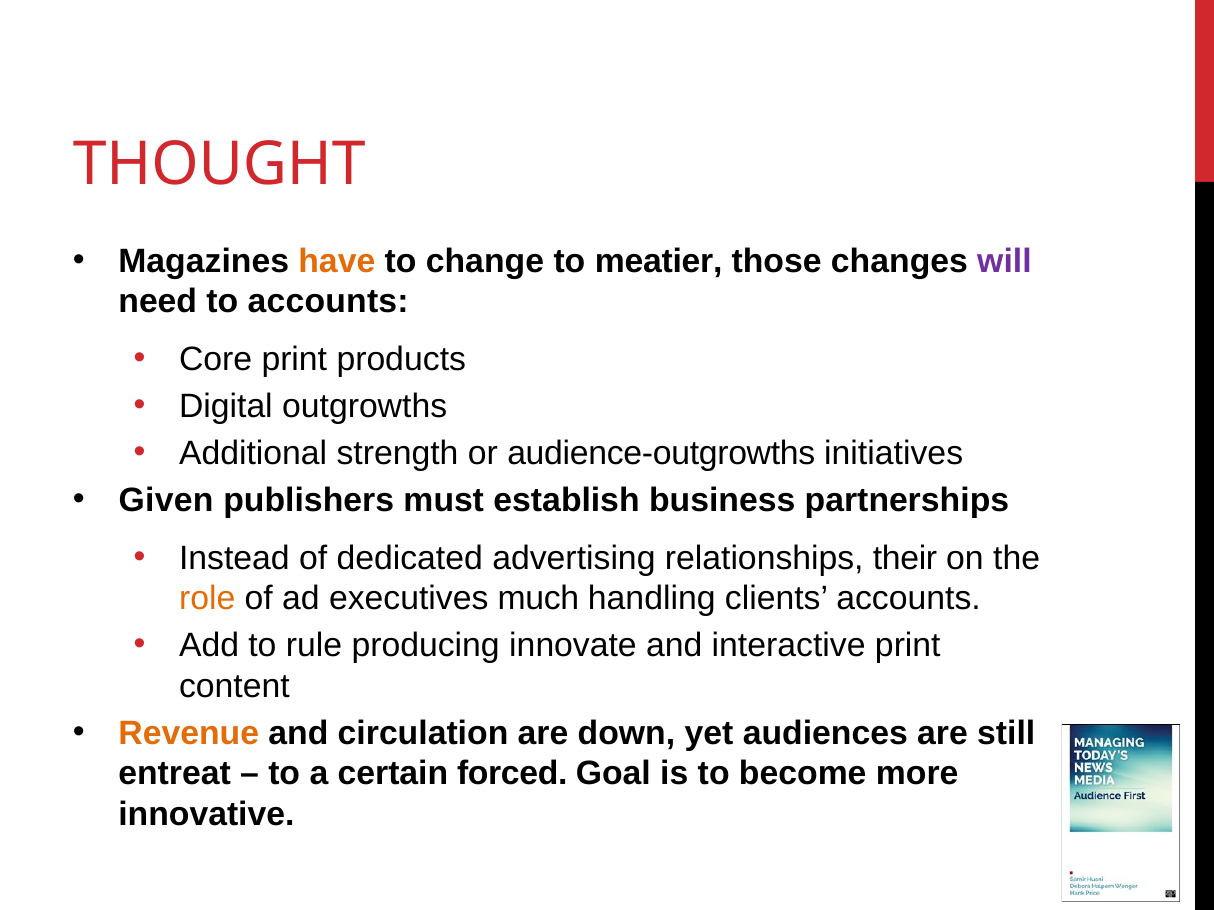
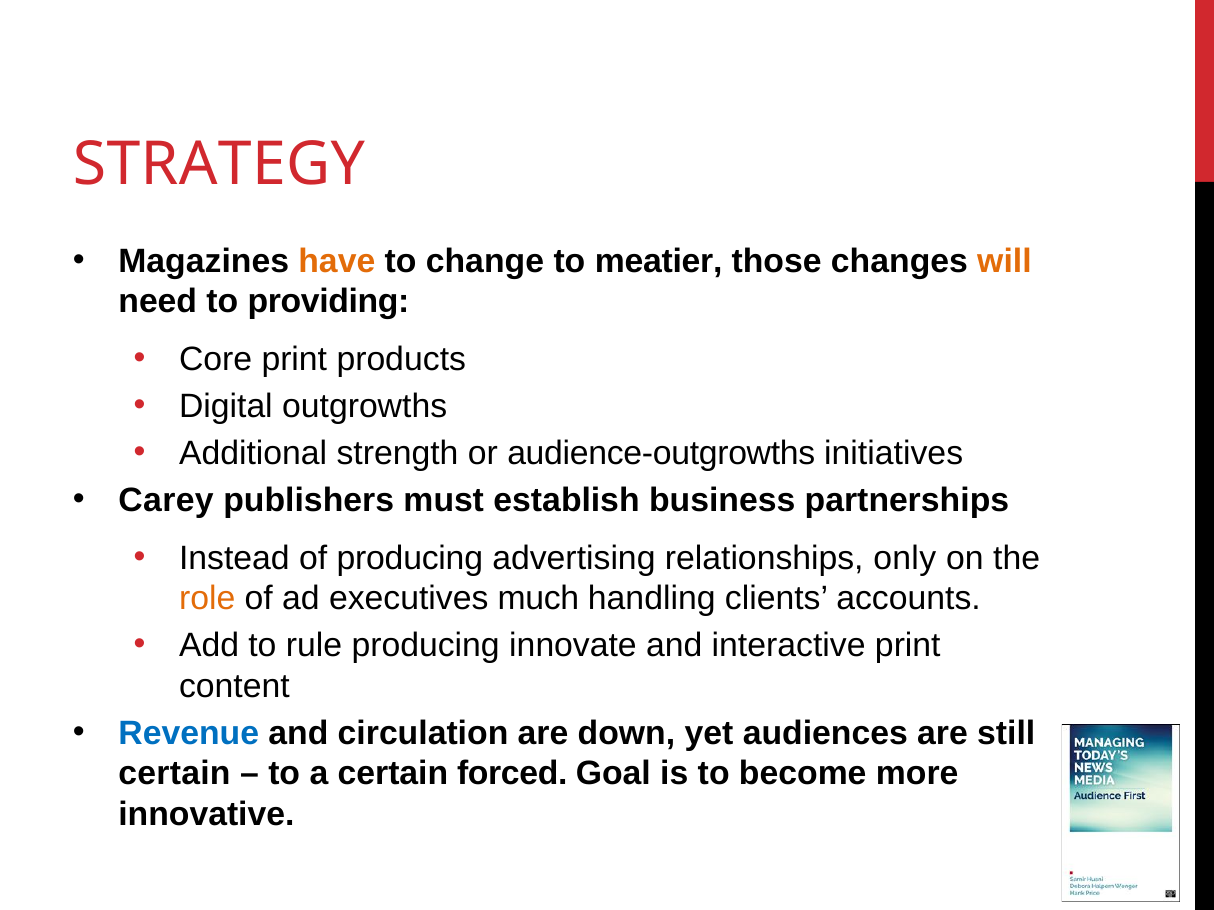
THOUGHT: THOUGHT -> STRATEGY (219, 164)
will colour: purple -> orange (1004, 261)
to accounts: accounts -> providing (328, 302)
Given: Given -> Carey (166, 501)
of dedicated: dedicated -> producing (410, 558)
their: their -> only (905, 558)
Revenue colour: orange -> blue (189, 734)
entreat: entreat -> certain (174, 774)
